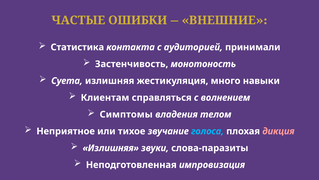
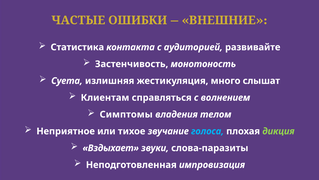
принимали: принимали -> развивайте (253, 47)
навыки: навыки -> слышат (261, 81)
дикция colour: pink -> light green (278, 131)
Излишняя: Излишняя -> Вздыхает (111, 148)
